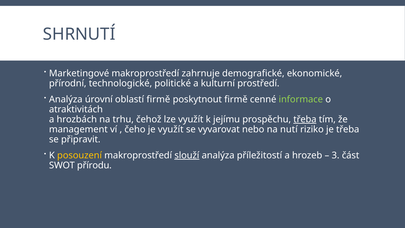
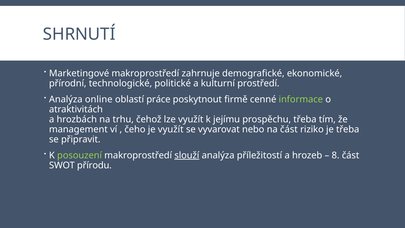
úrovní: úrovní -> online (99, 99)
oblastí firmě: firmě -> práce (158, 99)
třeba underline: present -> none (305, 119)
na nutí: nutí -> část (289, 129)
posouzení colour: yellow -> light green (80, 155)
3: 3 -> 8 (336, 155)
